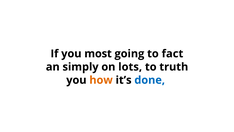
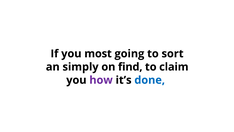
fact: fact -> sort (173, 54)
lots: lots -> find (130, 67)
truth: truth -> claim (174, 67)
how colour: orange -> purple (101, 80)
